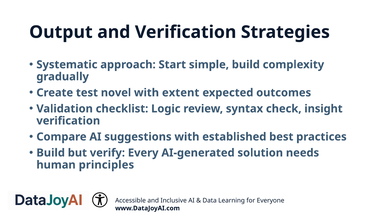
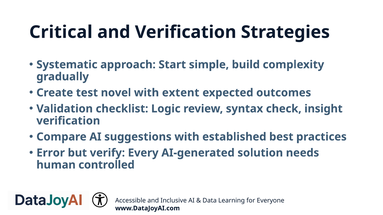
Output: Output -> Critical (61, 32)
Build: Build -> Error (51, 153)
principles: principles -> controlled (107, 165)
